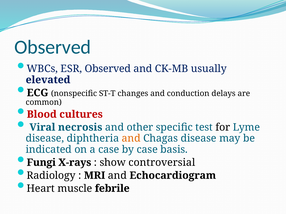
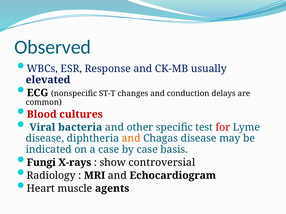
ESR Observed: Observed -> Response (108, 69)
necrosis: necrosis -> bacteria (80, 128)
for colour: black -> red (223, 128)
febrile: febrile -> agents (112, 189)
